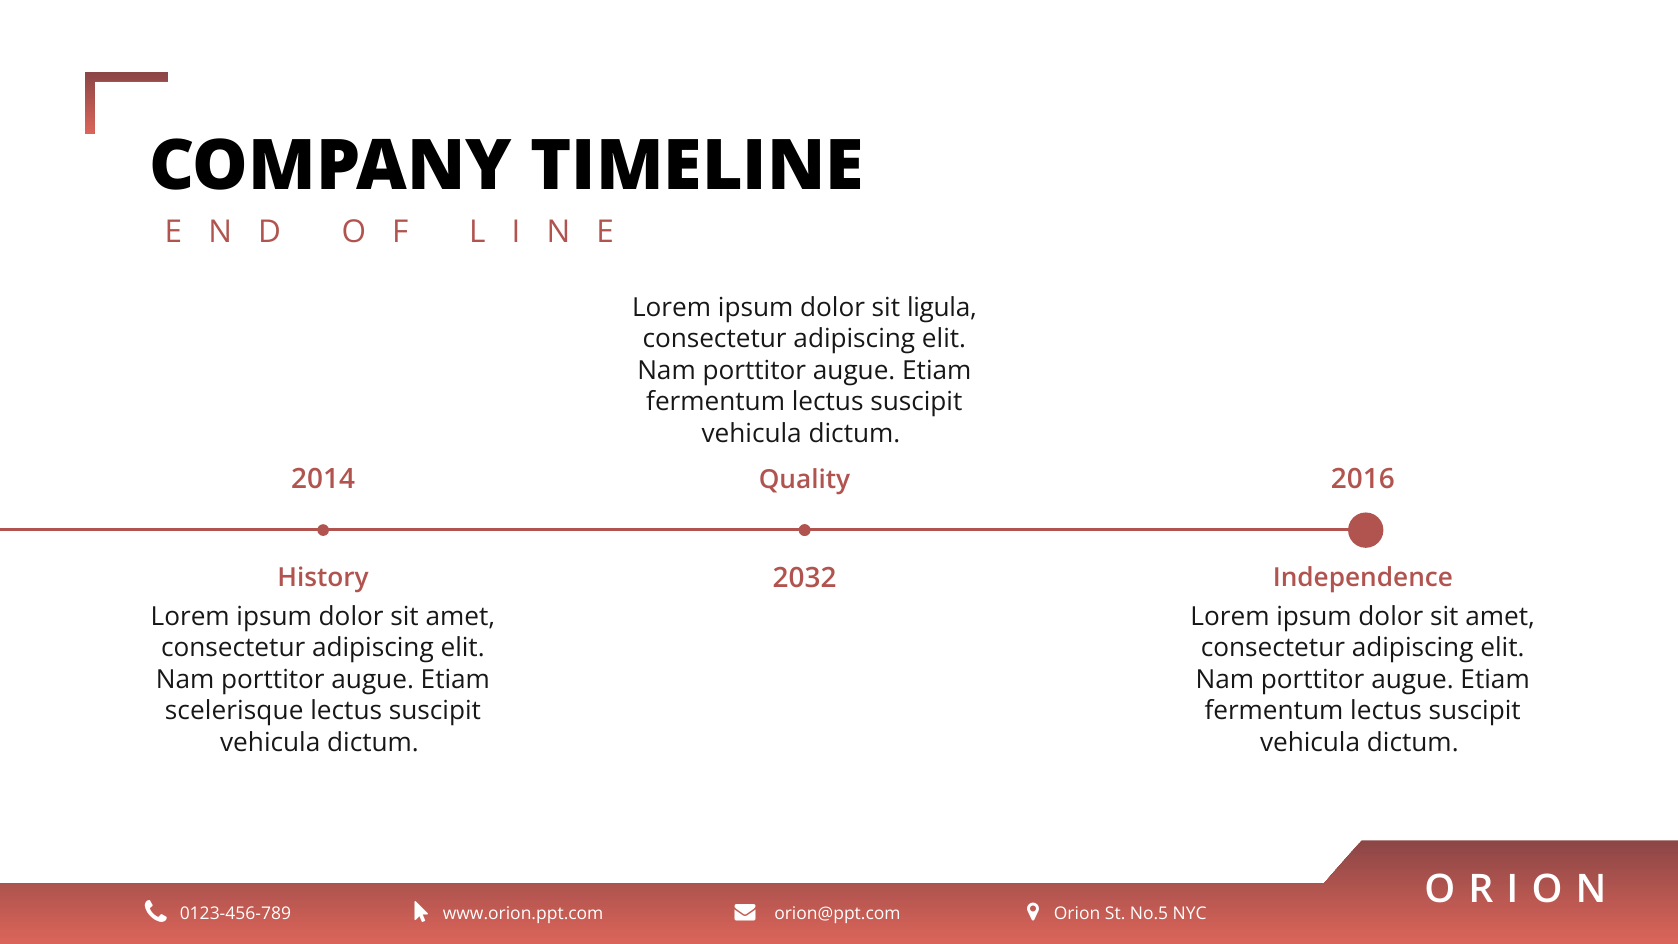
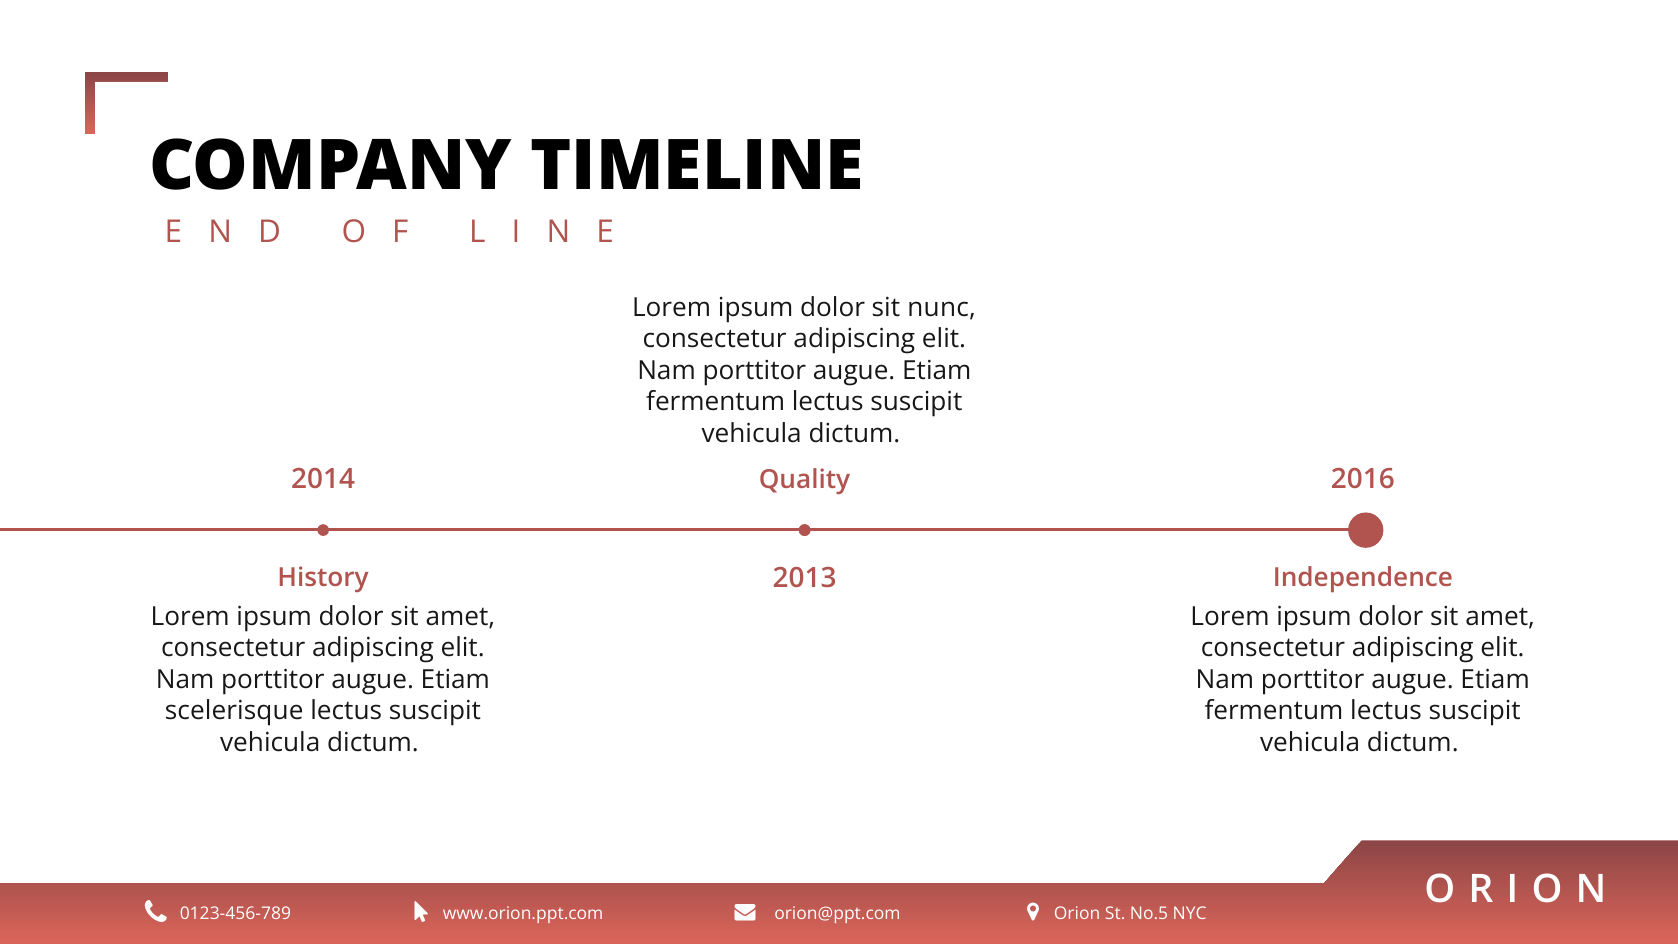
ligula: ligula -> nunc (942, 308)
2032: 2032 -> 2013 (805, 578)
